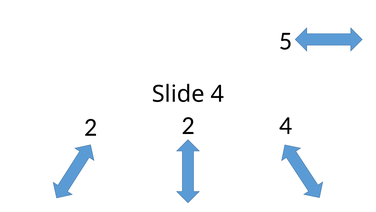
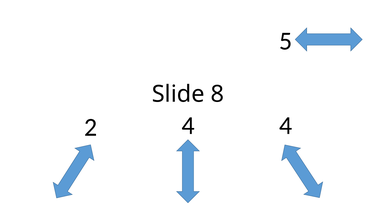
Slide 4: 4 -> 8 (217, 94)
2 2: 2 -> 4 (188, 125)
